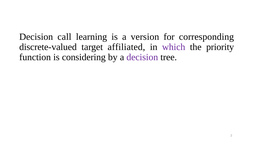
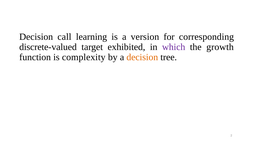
affiliated: affiliated -> exhibited (126, 47)
priority: priority -> growth (220, 47)
considering: considering -> complexity (84, 57)
decision colour: purple -> orange (142, 57)
